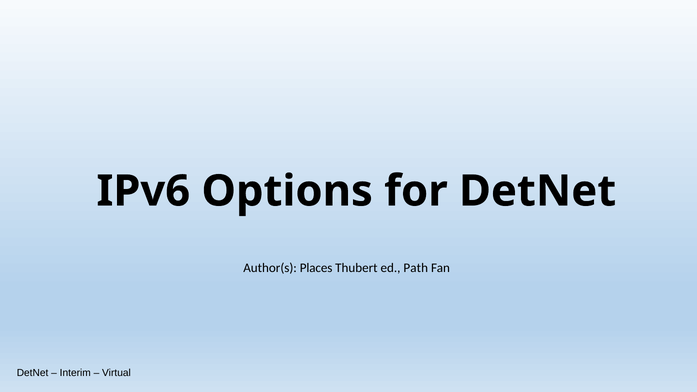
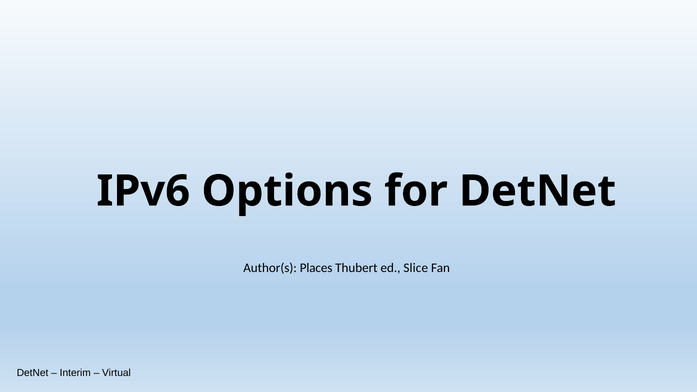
Path: Path -> Slice (416, 268)
